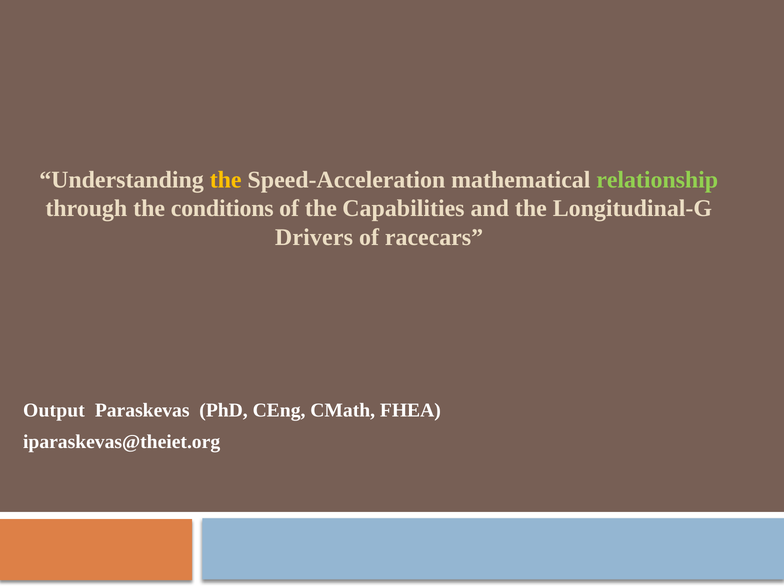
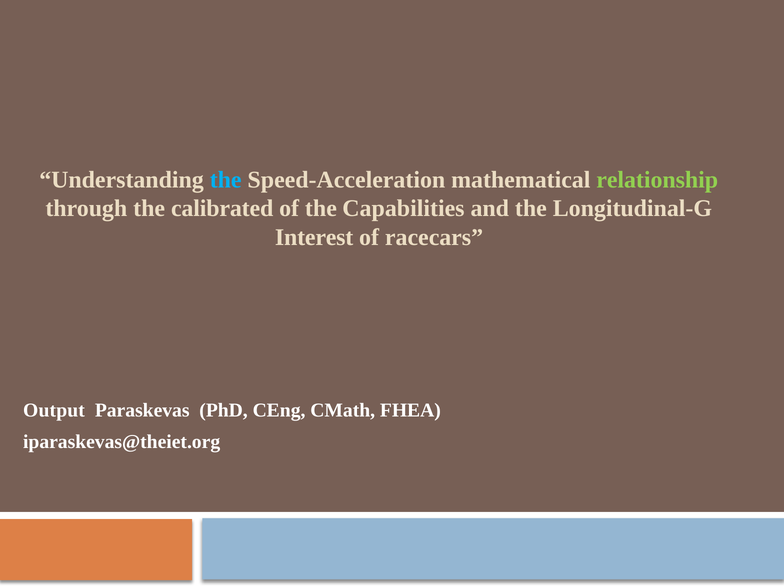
the colour: yellow -> light blue (226, 180)
conditions: conditions -> calibrated (222, 208)
Drivers: Drivers -> Interest (314, 237)
